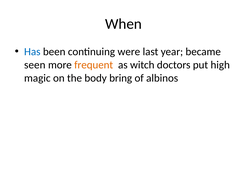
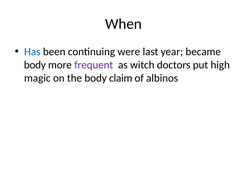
seen: seen -> body (35, 65)
frequent colour: orange -> purple (94, 65)
bring: bring -> claim (121, 78)
